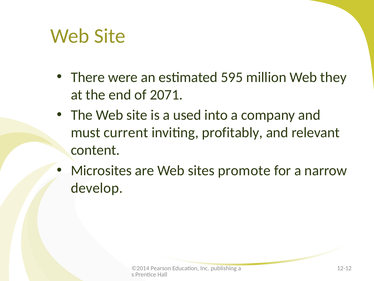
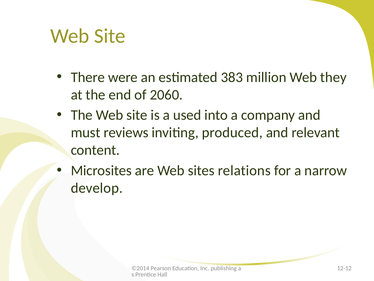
595: 595 -> 383 (232, 77)
2071: 2071 -> 2060 (166, 95)
current: current -> reviews (126, 132)
profitably: profitably -> produced (232, 132)
promote: promote -> relations (244, 170)
